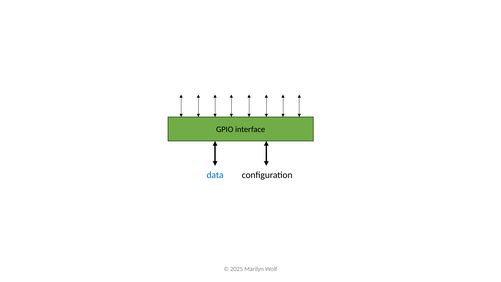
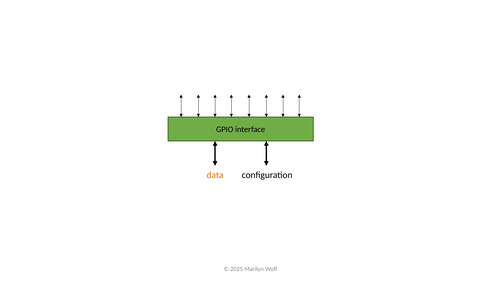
data colour: blue -> orange (215, 175)
